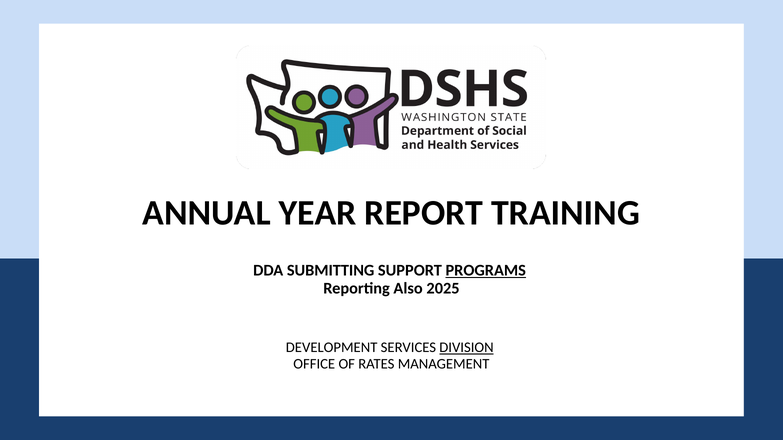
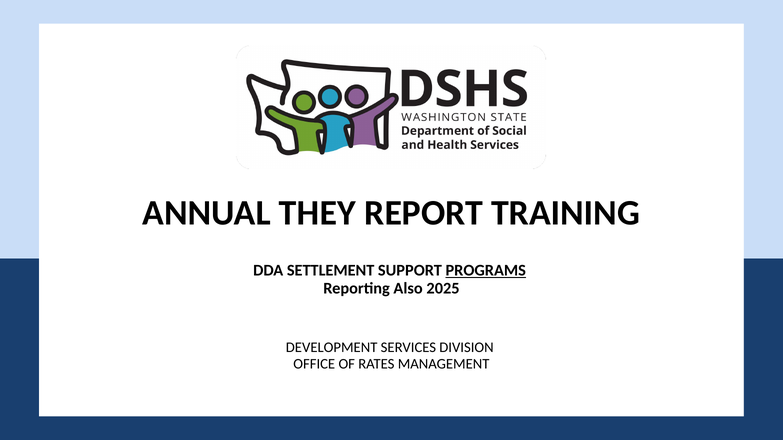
YEAR: YEAR -> THEY (317, 213)
SUBMITTING: SUBMITTING -> SETTLEMENT (331, 271)
DIVISION underline: present -> none (466, 348)
